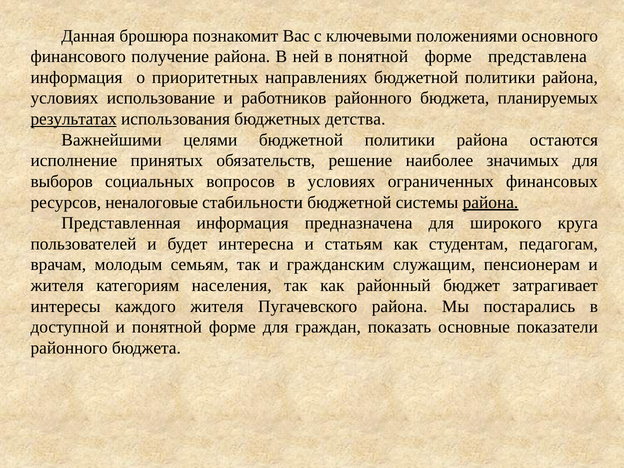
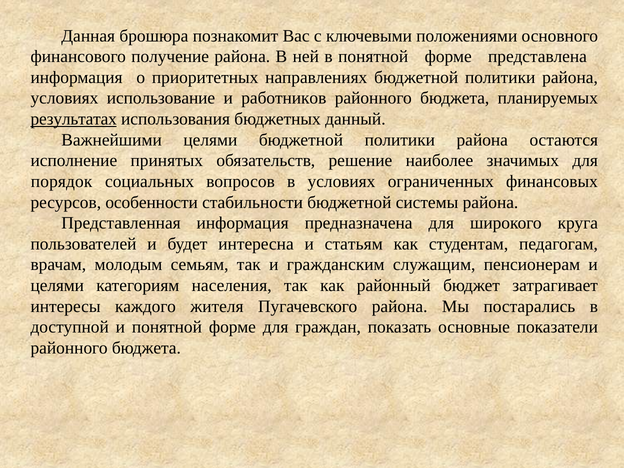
детства: детства -> данный (355, 119)
выборов: выборов -> порядок (62, 181)
неналоговые: неналоговые -> особенности (152, 202)
района underline: present -> none (490, 202)
жителя: жителя -> целями (57, 286)
